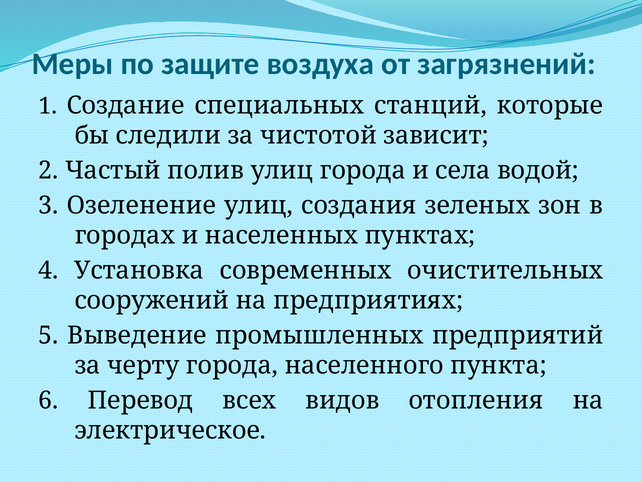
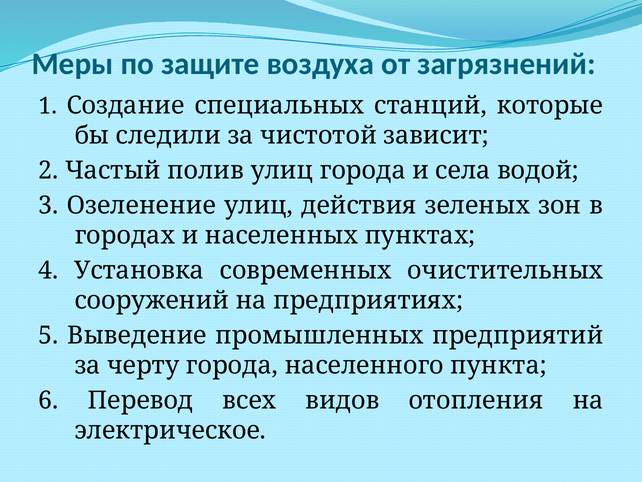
создания: создания -> действия (359, 205)
